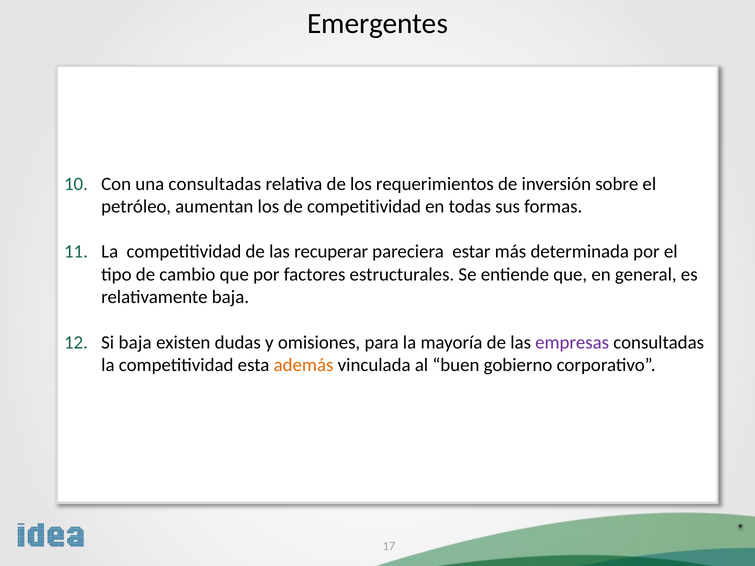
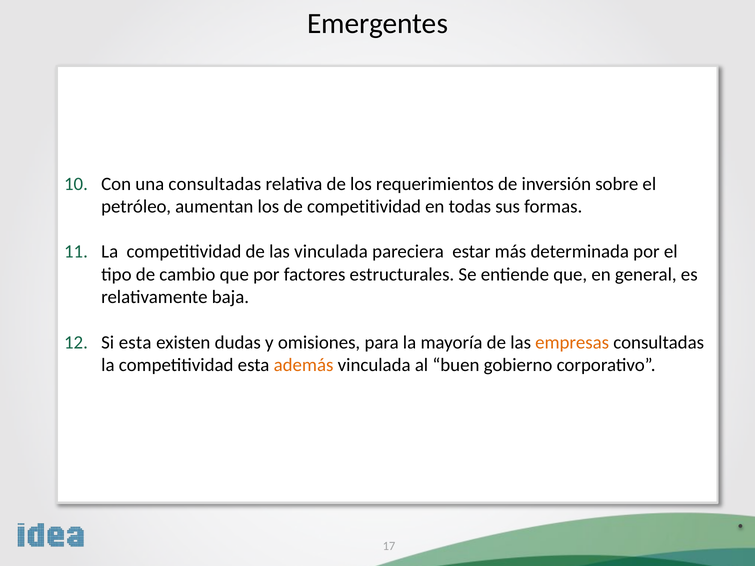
las recuperar: recuperar -> vinculada (331, 252)
Si baja: baja -> esta (135, 342)
empresas colour: purple -> orange (572, 342)
